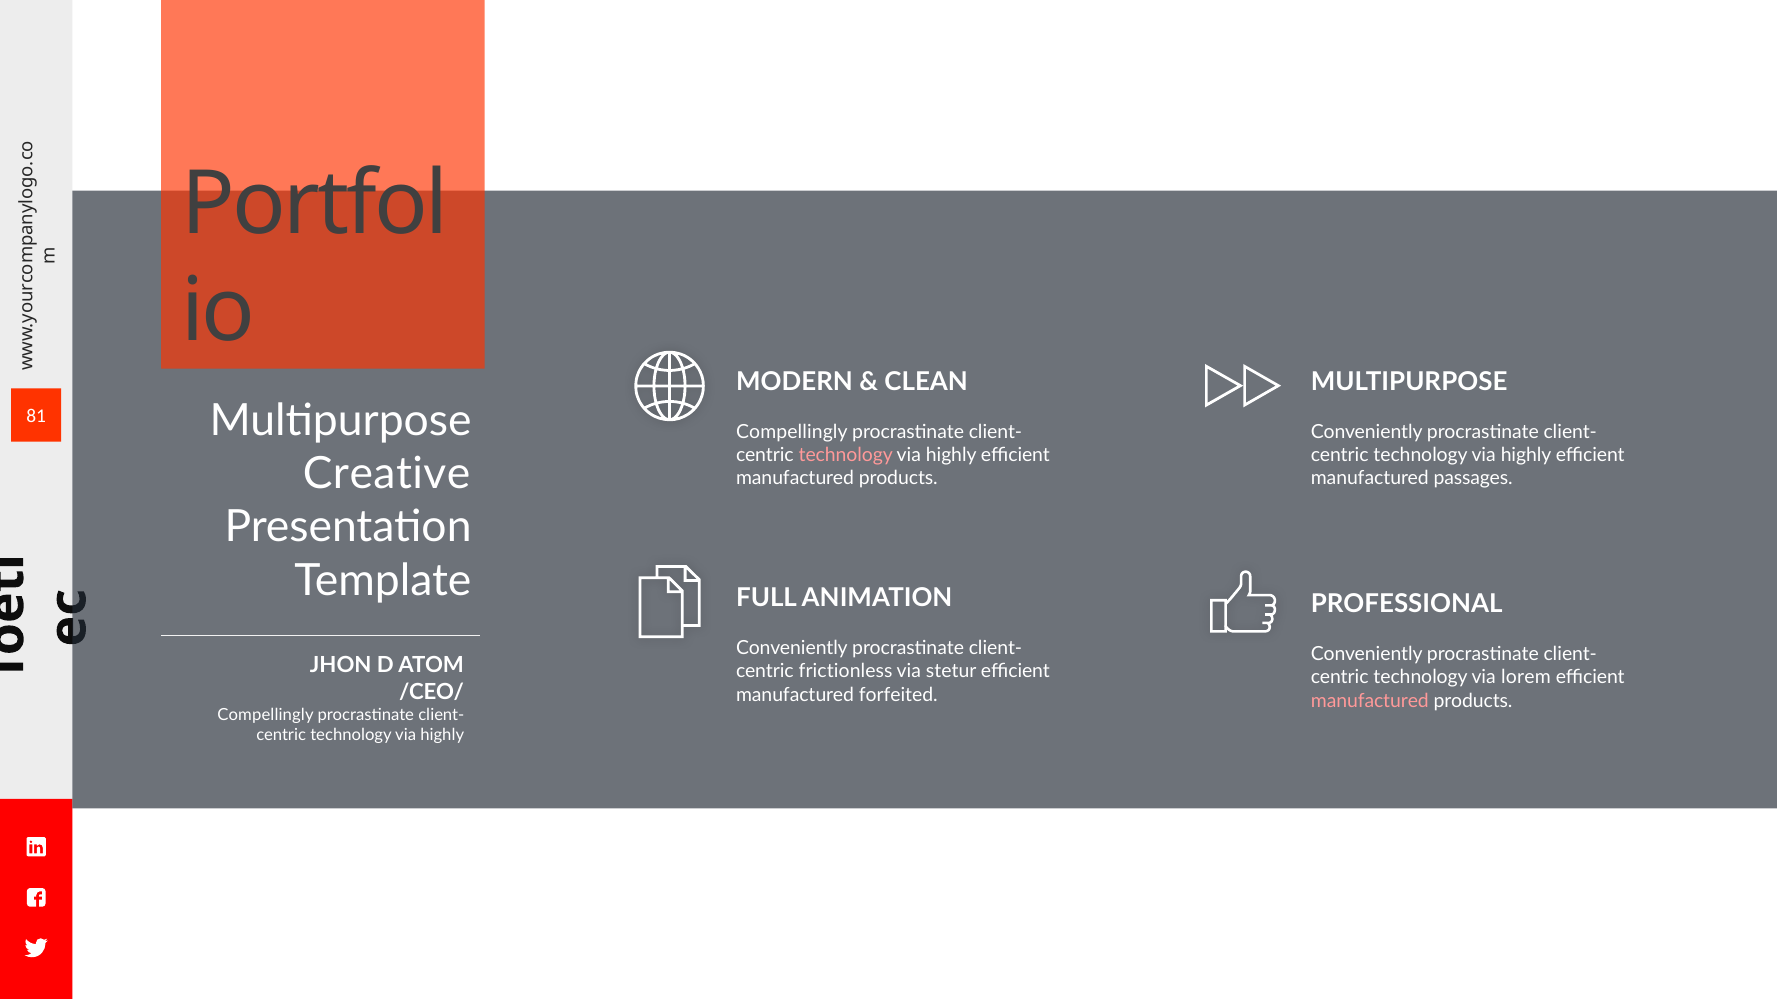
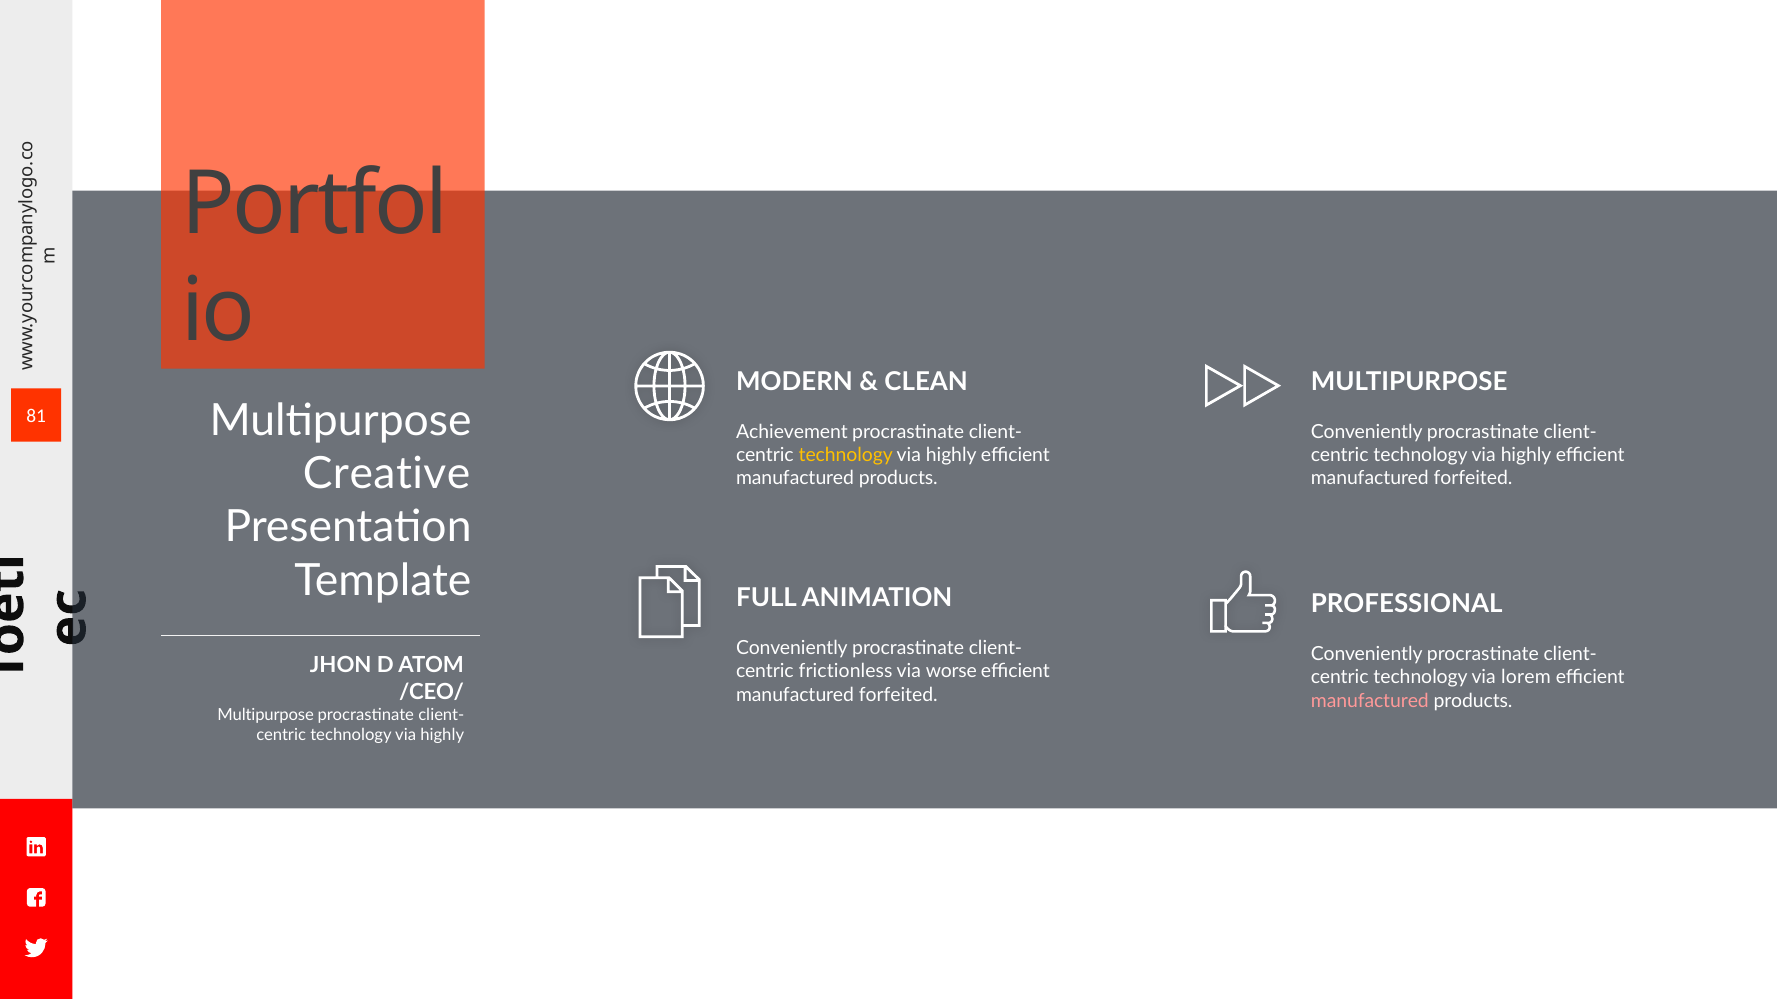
Compellingly: Compellingly -> Achievement (792, 432)
technology colour: pink -> yellow (846, 455)
passages: passages -> forfeited (1473, 479)
stetur: stetur -> worse (951, 672)
Compellingly: Compellingly -> Multipurpose (266, 715)
